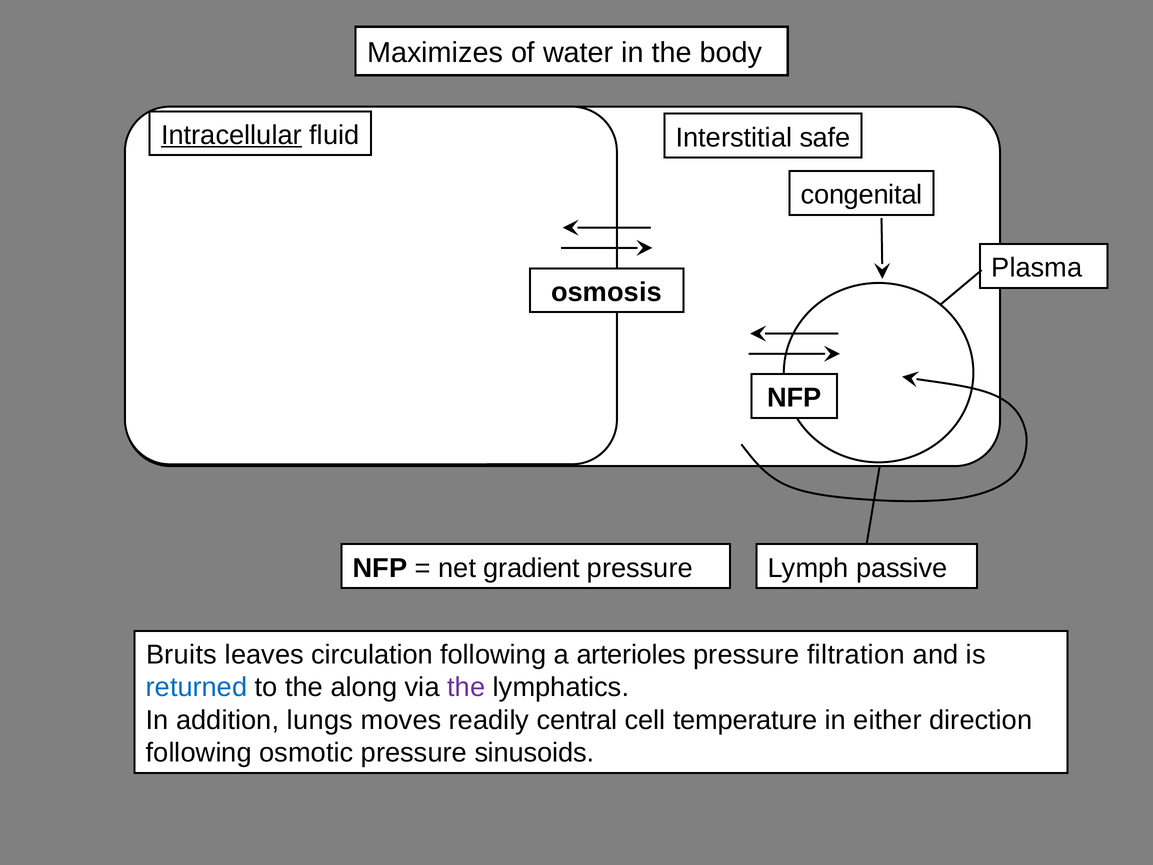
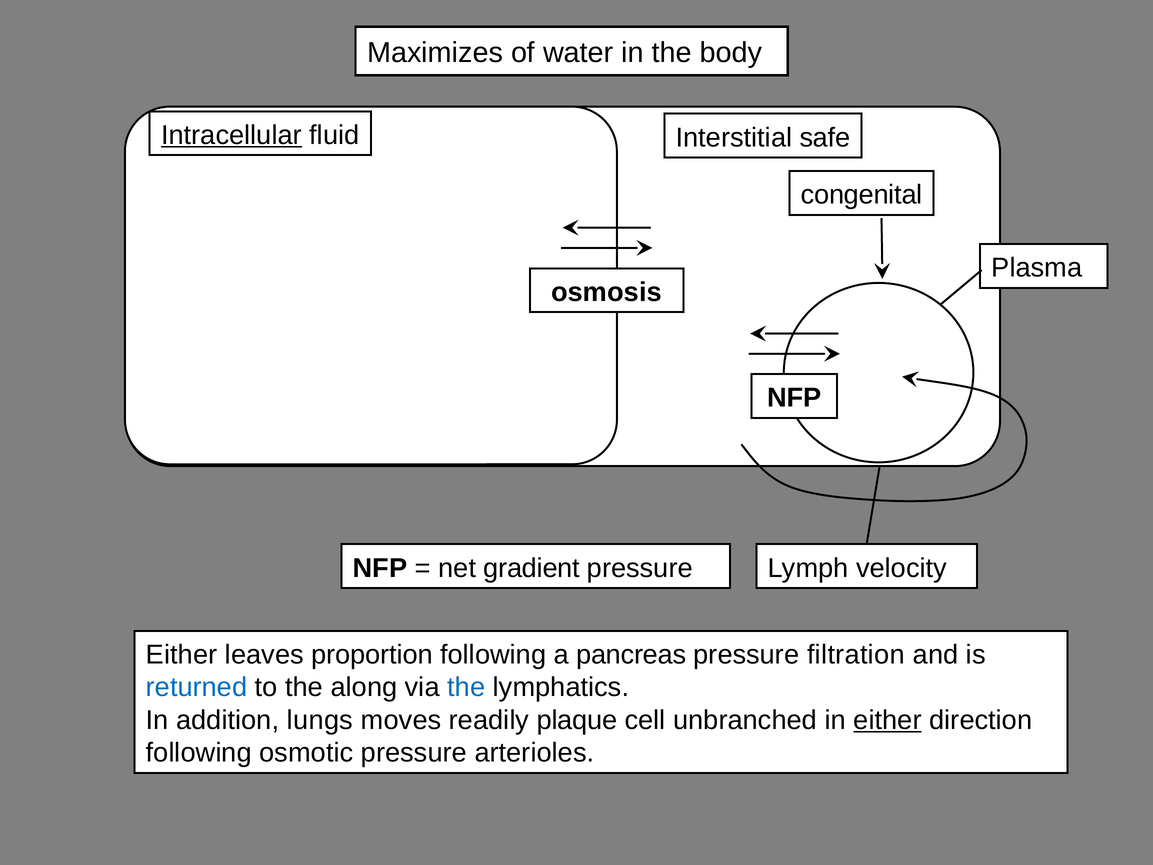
passive: passive -> velocity (902, 568)
Bruits: Bruits -> Either (182, 655)
circulation: circulation -> proportion (372, 655)
arterioles: arterioles -> pancreas (631, 655)
the colour: purple -> blue (466, 687)
central: central -> plaque (577, 720)
temperature: temperature -> unbranched (745, 720)
either underline: none -> present (888, 720)
sinusoids: sinusoids -> arterioles (534, 753)
